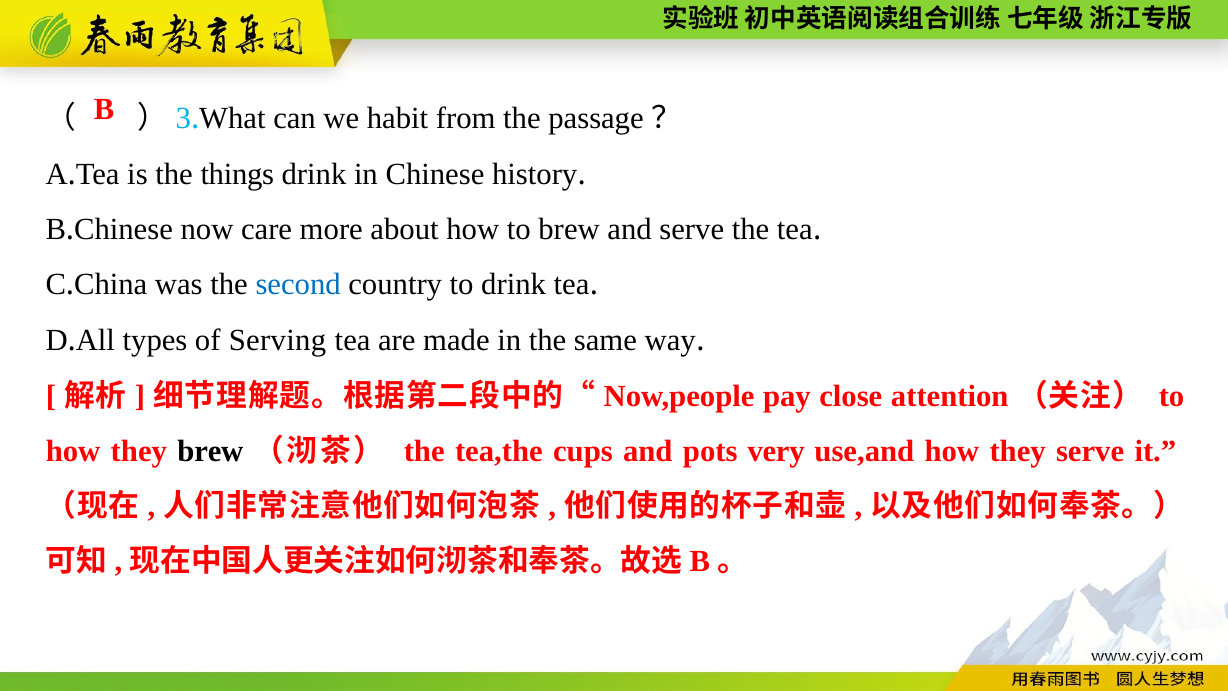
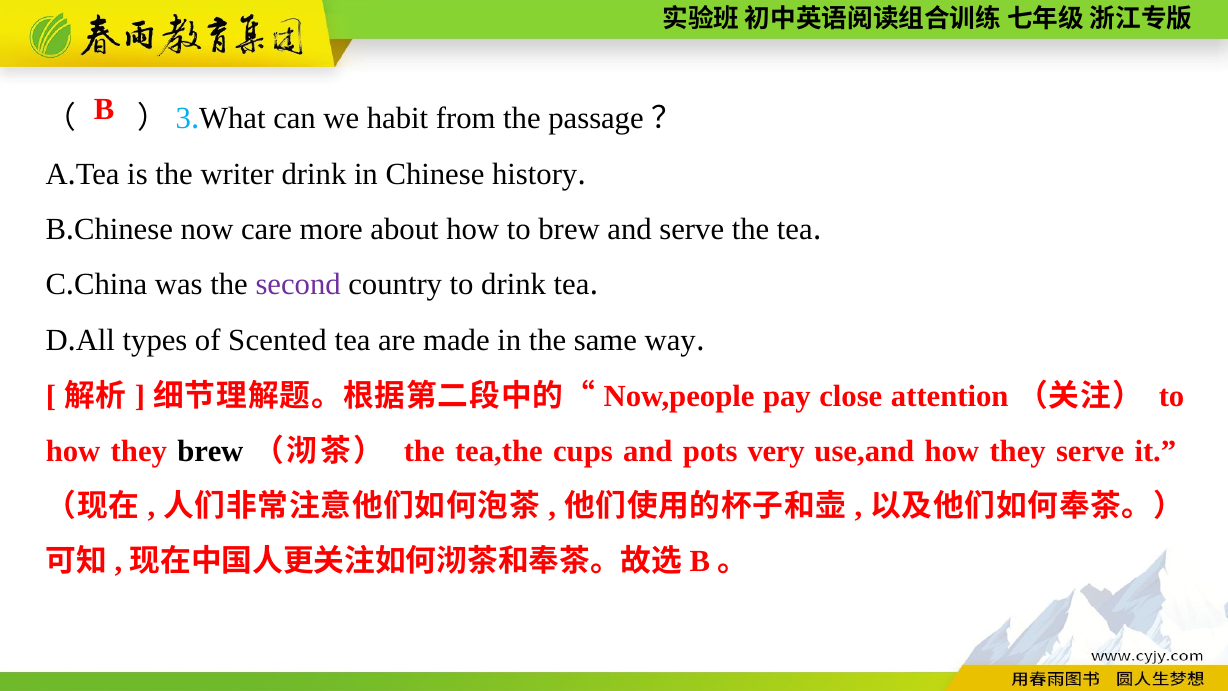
things: things -> writer (237, 174)
second colour: blue -> purple (298, 285)
Serving: Serving -> Scented (277, 340)
